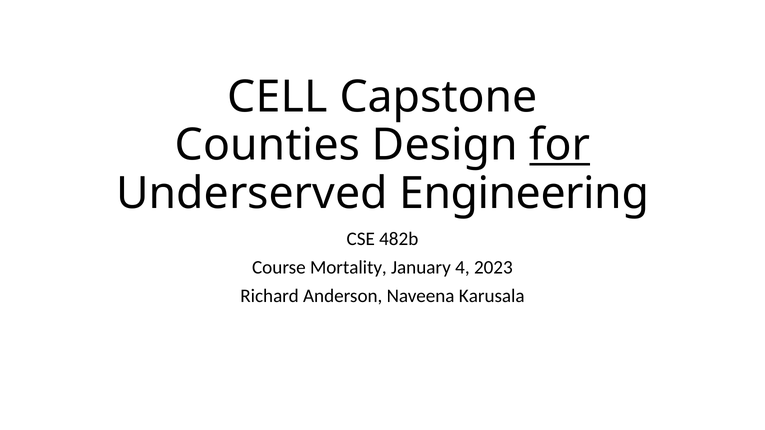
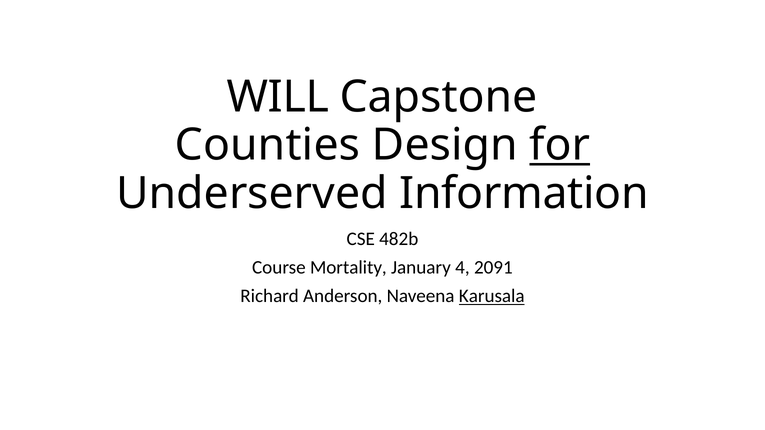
CELL: CELL -> WILL (278, 97)
Engineering: Engineering -> Information (524, 194)
2023: 2023 -> 2091 (493, 268)
Karusala underline: none -> present (492, 296)
